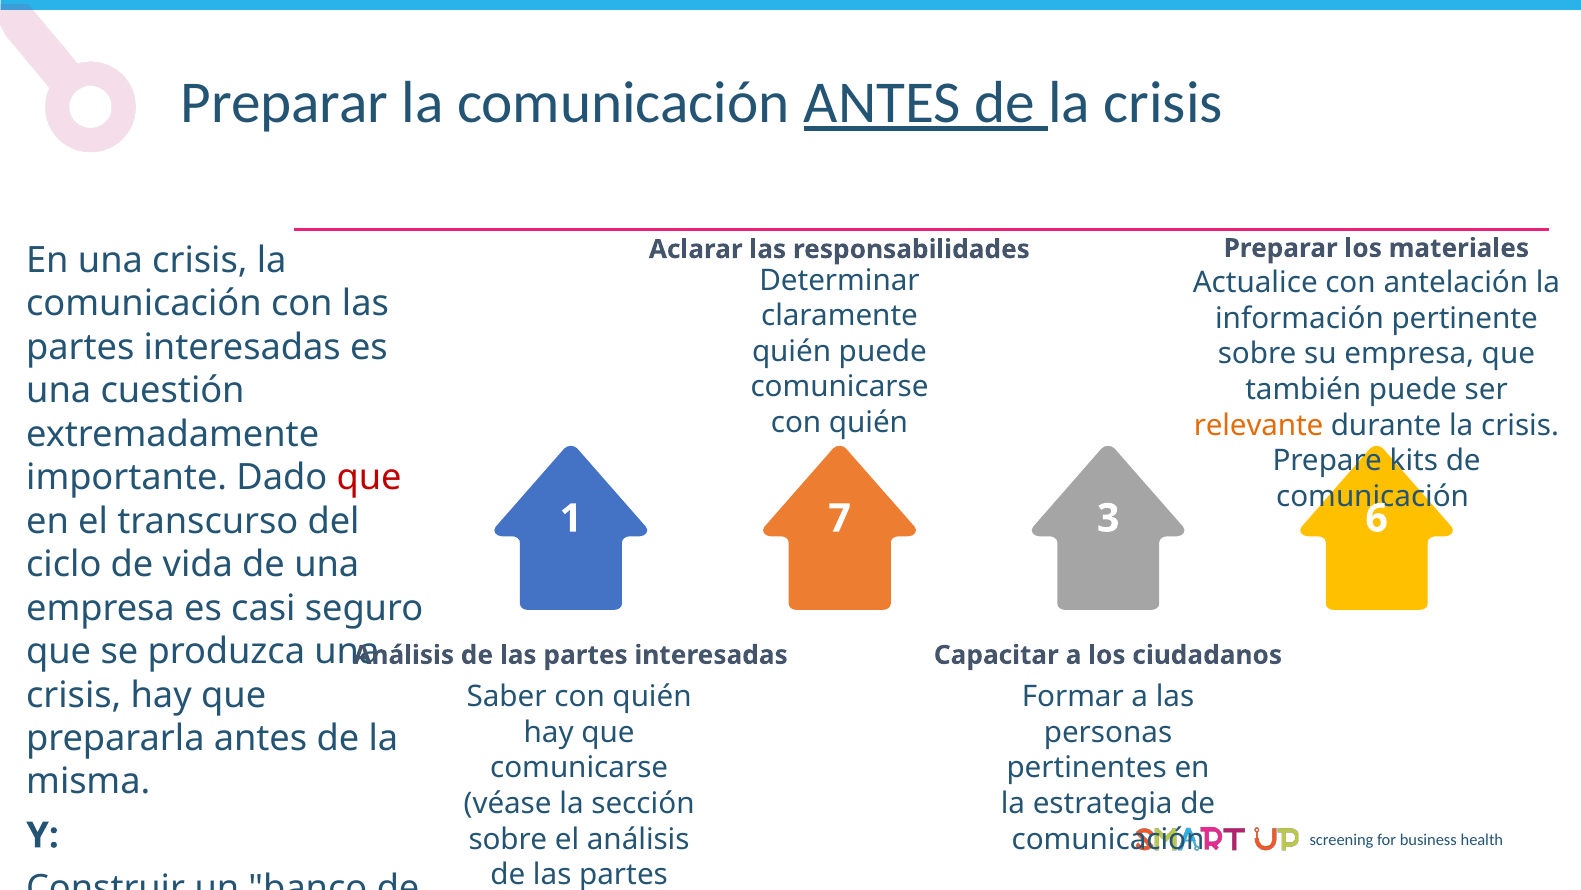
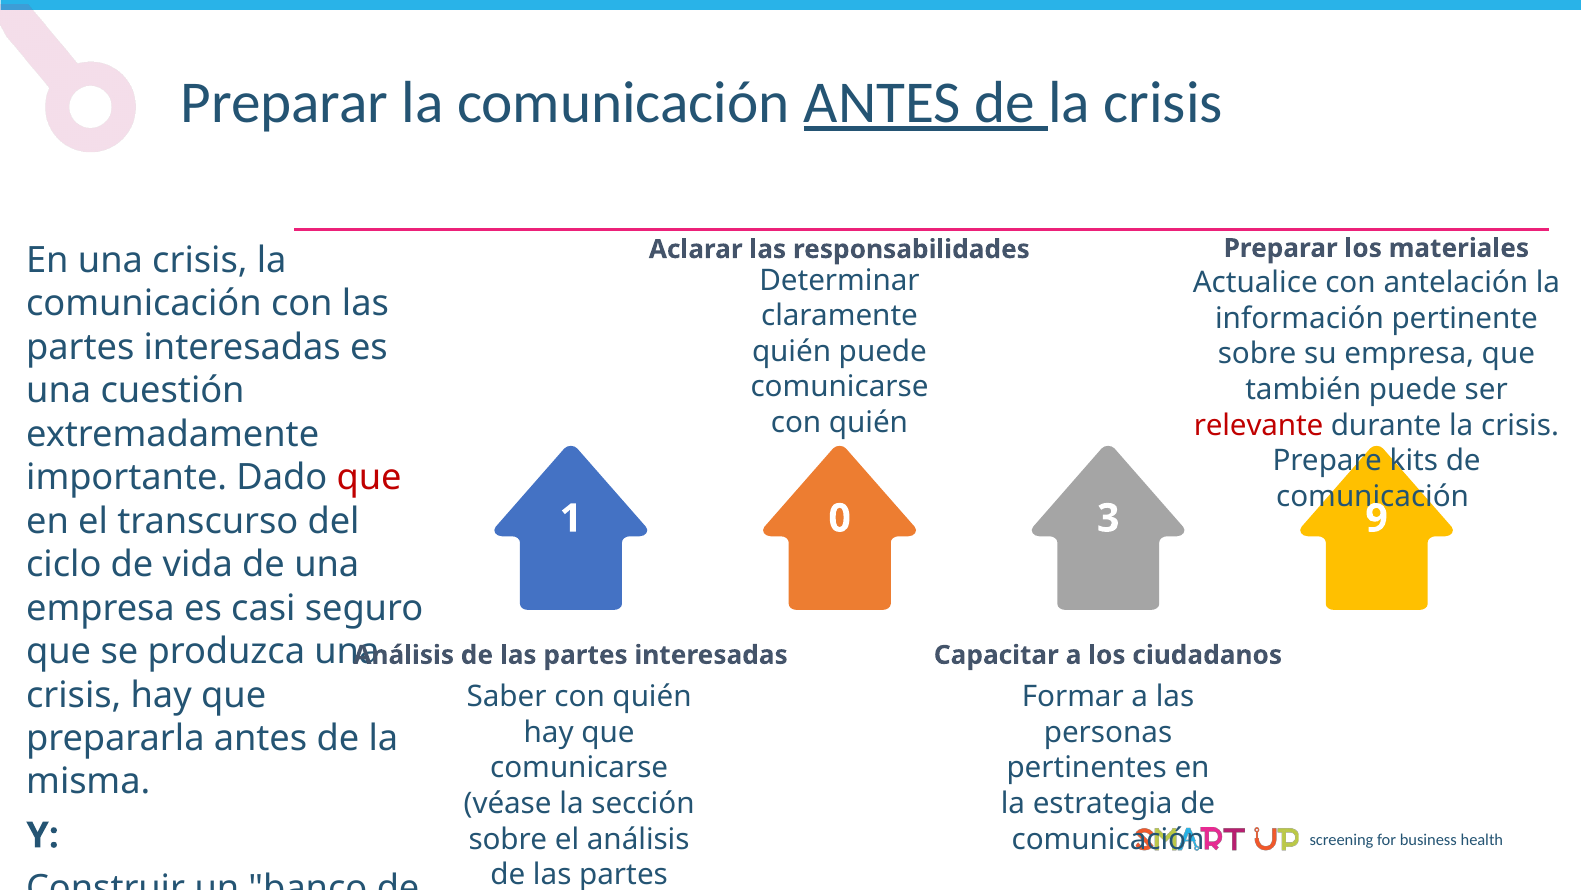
relevante colour: orange -> red (1259, 425)
7: 7 -> 0 (840, 518)
6: 6 -> 9 (1377, 518)
